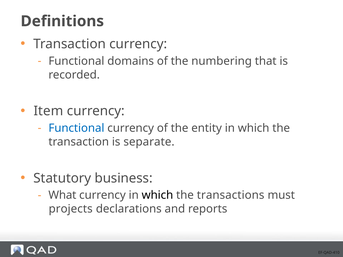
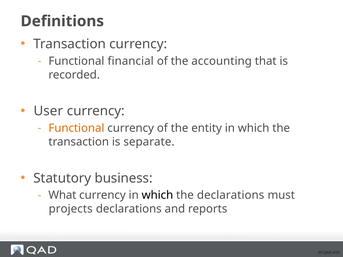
domains: domains -> financial (131, 61)
numbering: numbering -> accounting (222, 61)
Item: Item -> User (48, 111)
Functional colour: blue -> orange (76, 128)
the transactions: transactions -> declarations (231, 195)
